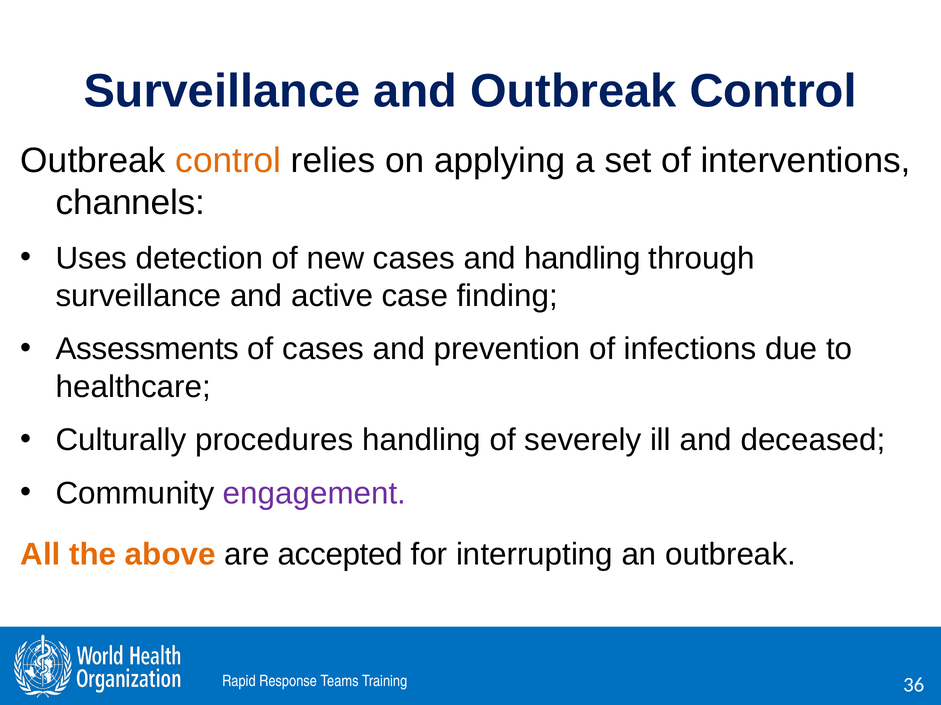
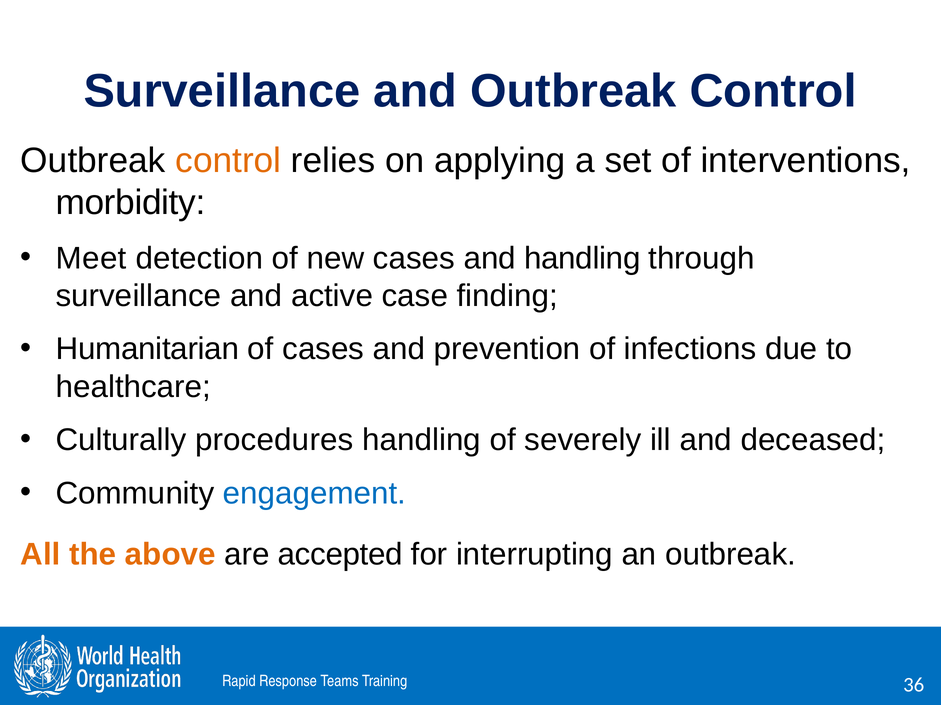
channels: channels -> morbidity (130, 203)
Uses: Uses -> Meet (91, 258)
Assessments: Assessments -> Humanitarian (147, 349)
engagement colour: purple -> blue (314, 494)
